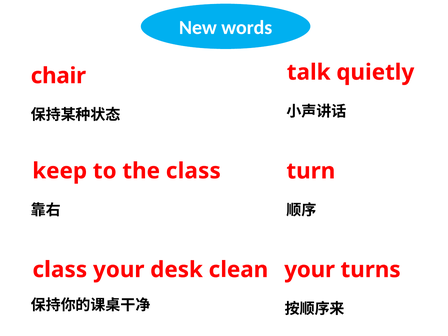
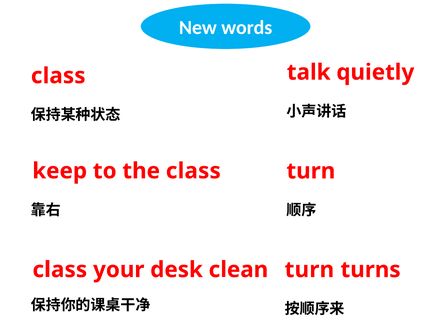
chair: chair -> class (58, 76)
your: your -> turn (309, 270)
